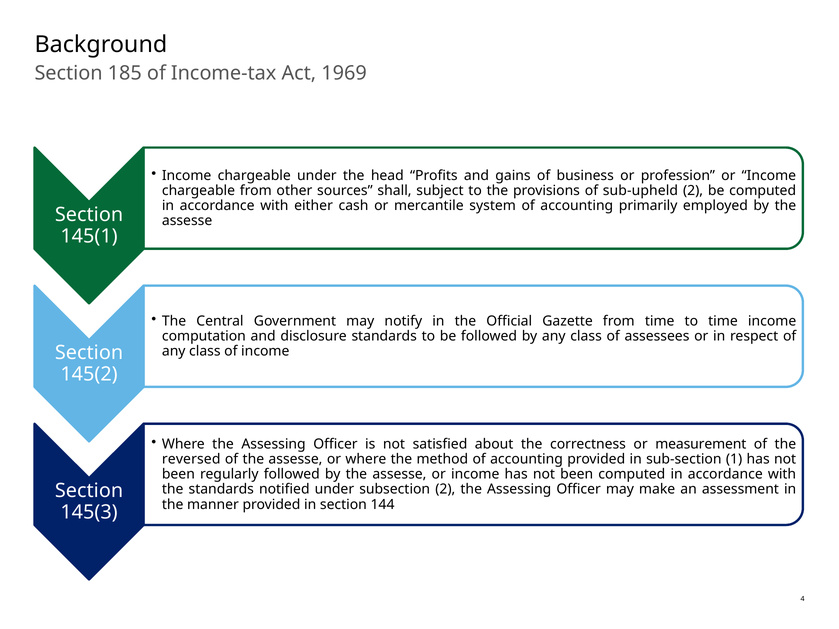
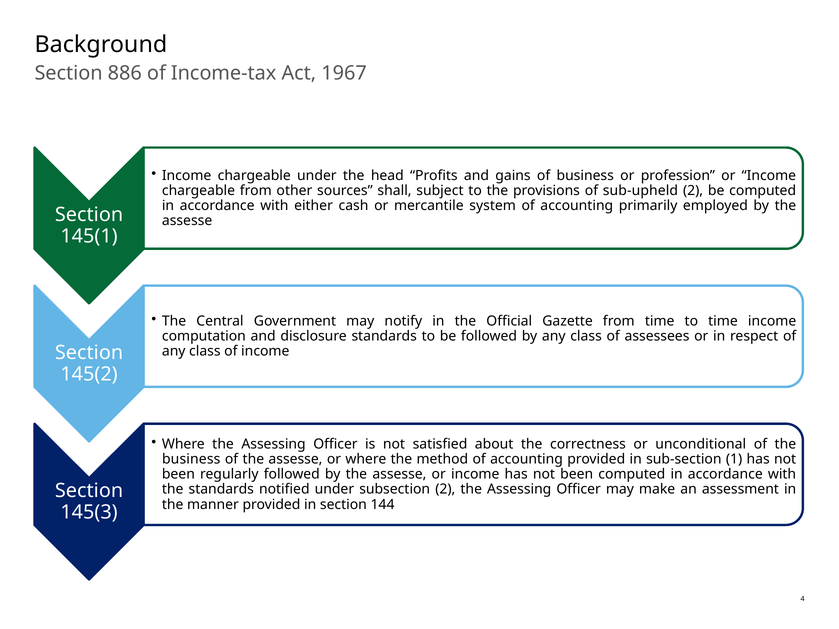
185: 185 -> 886 (125, 73)
1969: 1969 -> 1967 (344, 73)
measurement: measurement -> unconditional (701, 444)
reversed: reversed -> business (191, 459)
